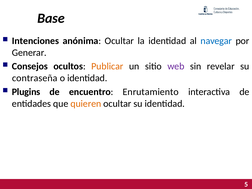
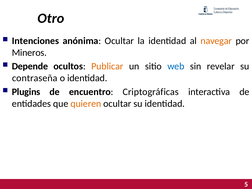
Base: Base -> Otro (51, 18)
navegar colour: blue -> orange (216, 41)
Generar: Generar -> Mineros (29, 53)
Consejos: Consejos -> Depende (30, 66)
web colour: purple -> blue (176, 66)
Enrutamiento: Enrutamiento -> Criptográficas (151, 92)
